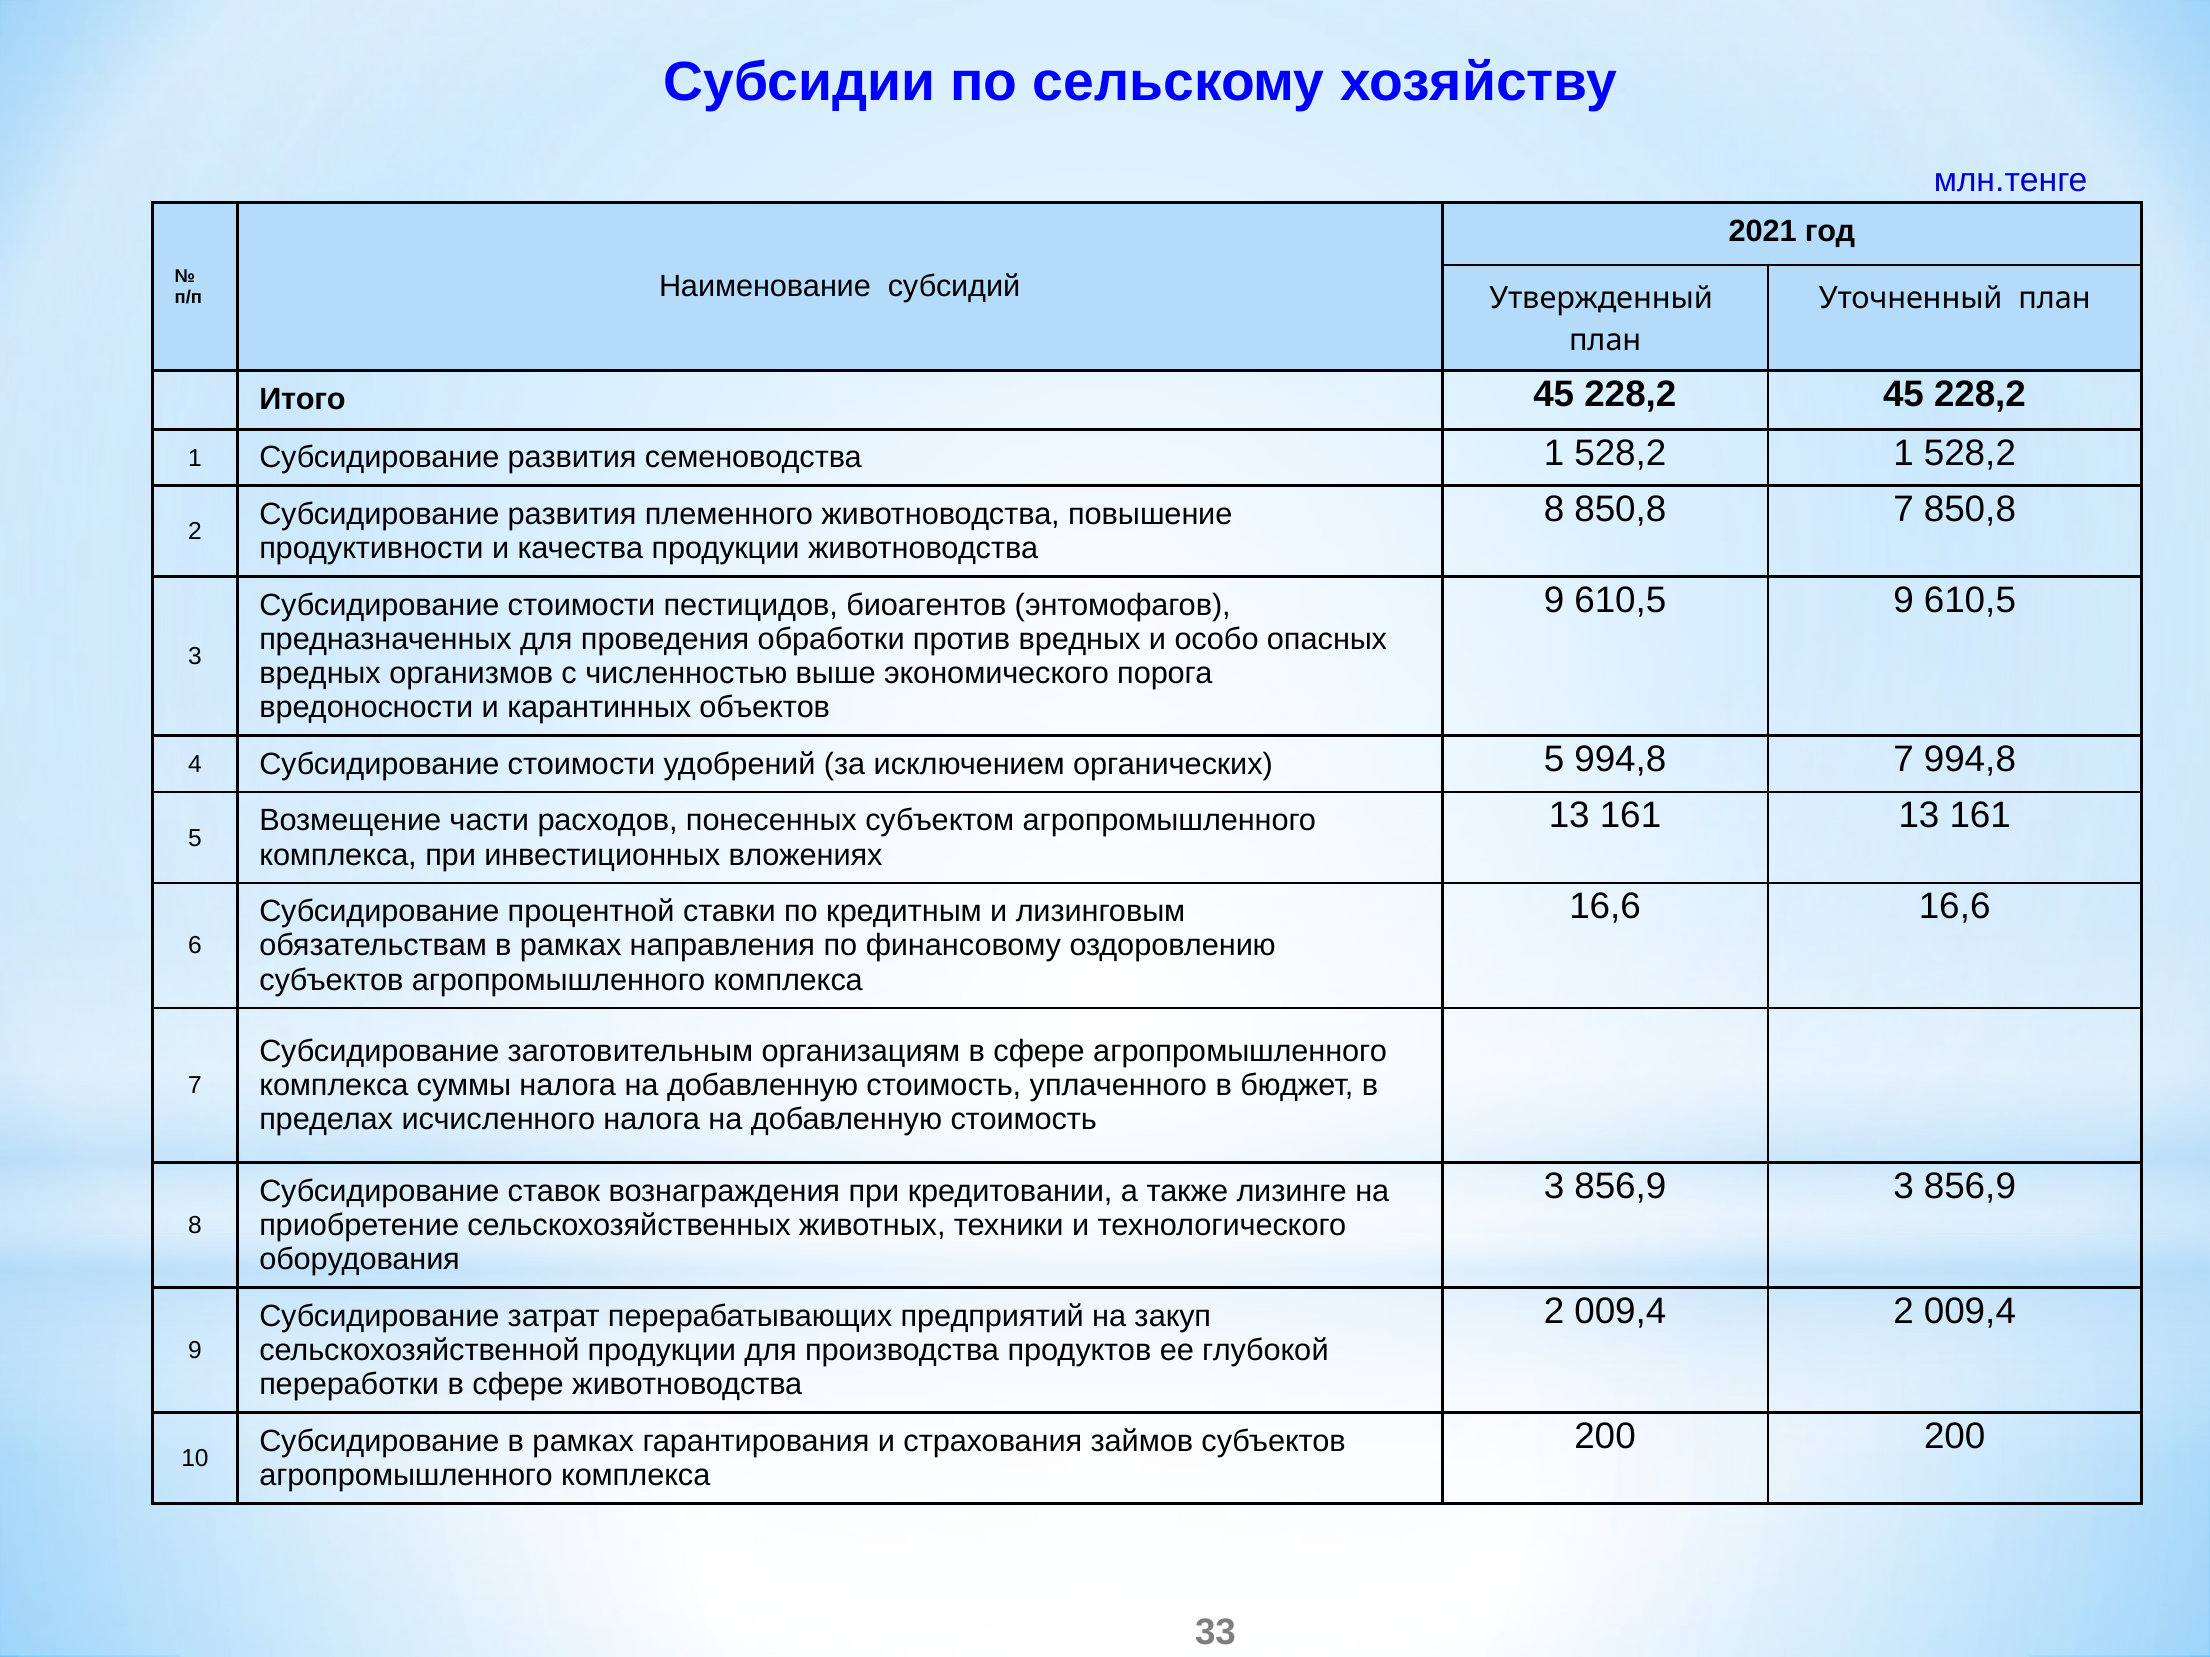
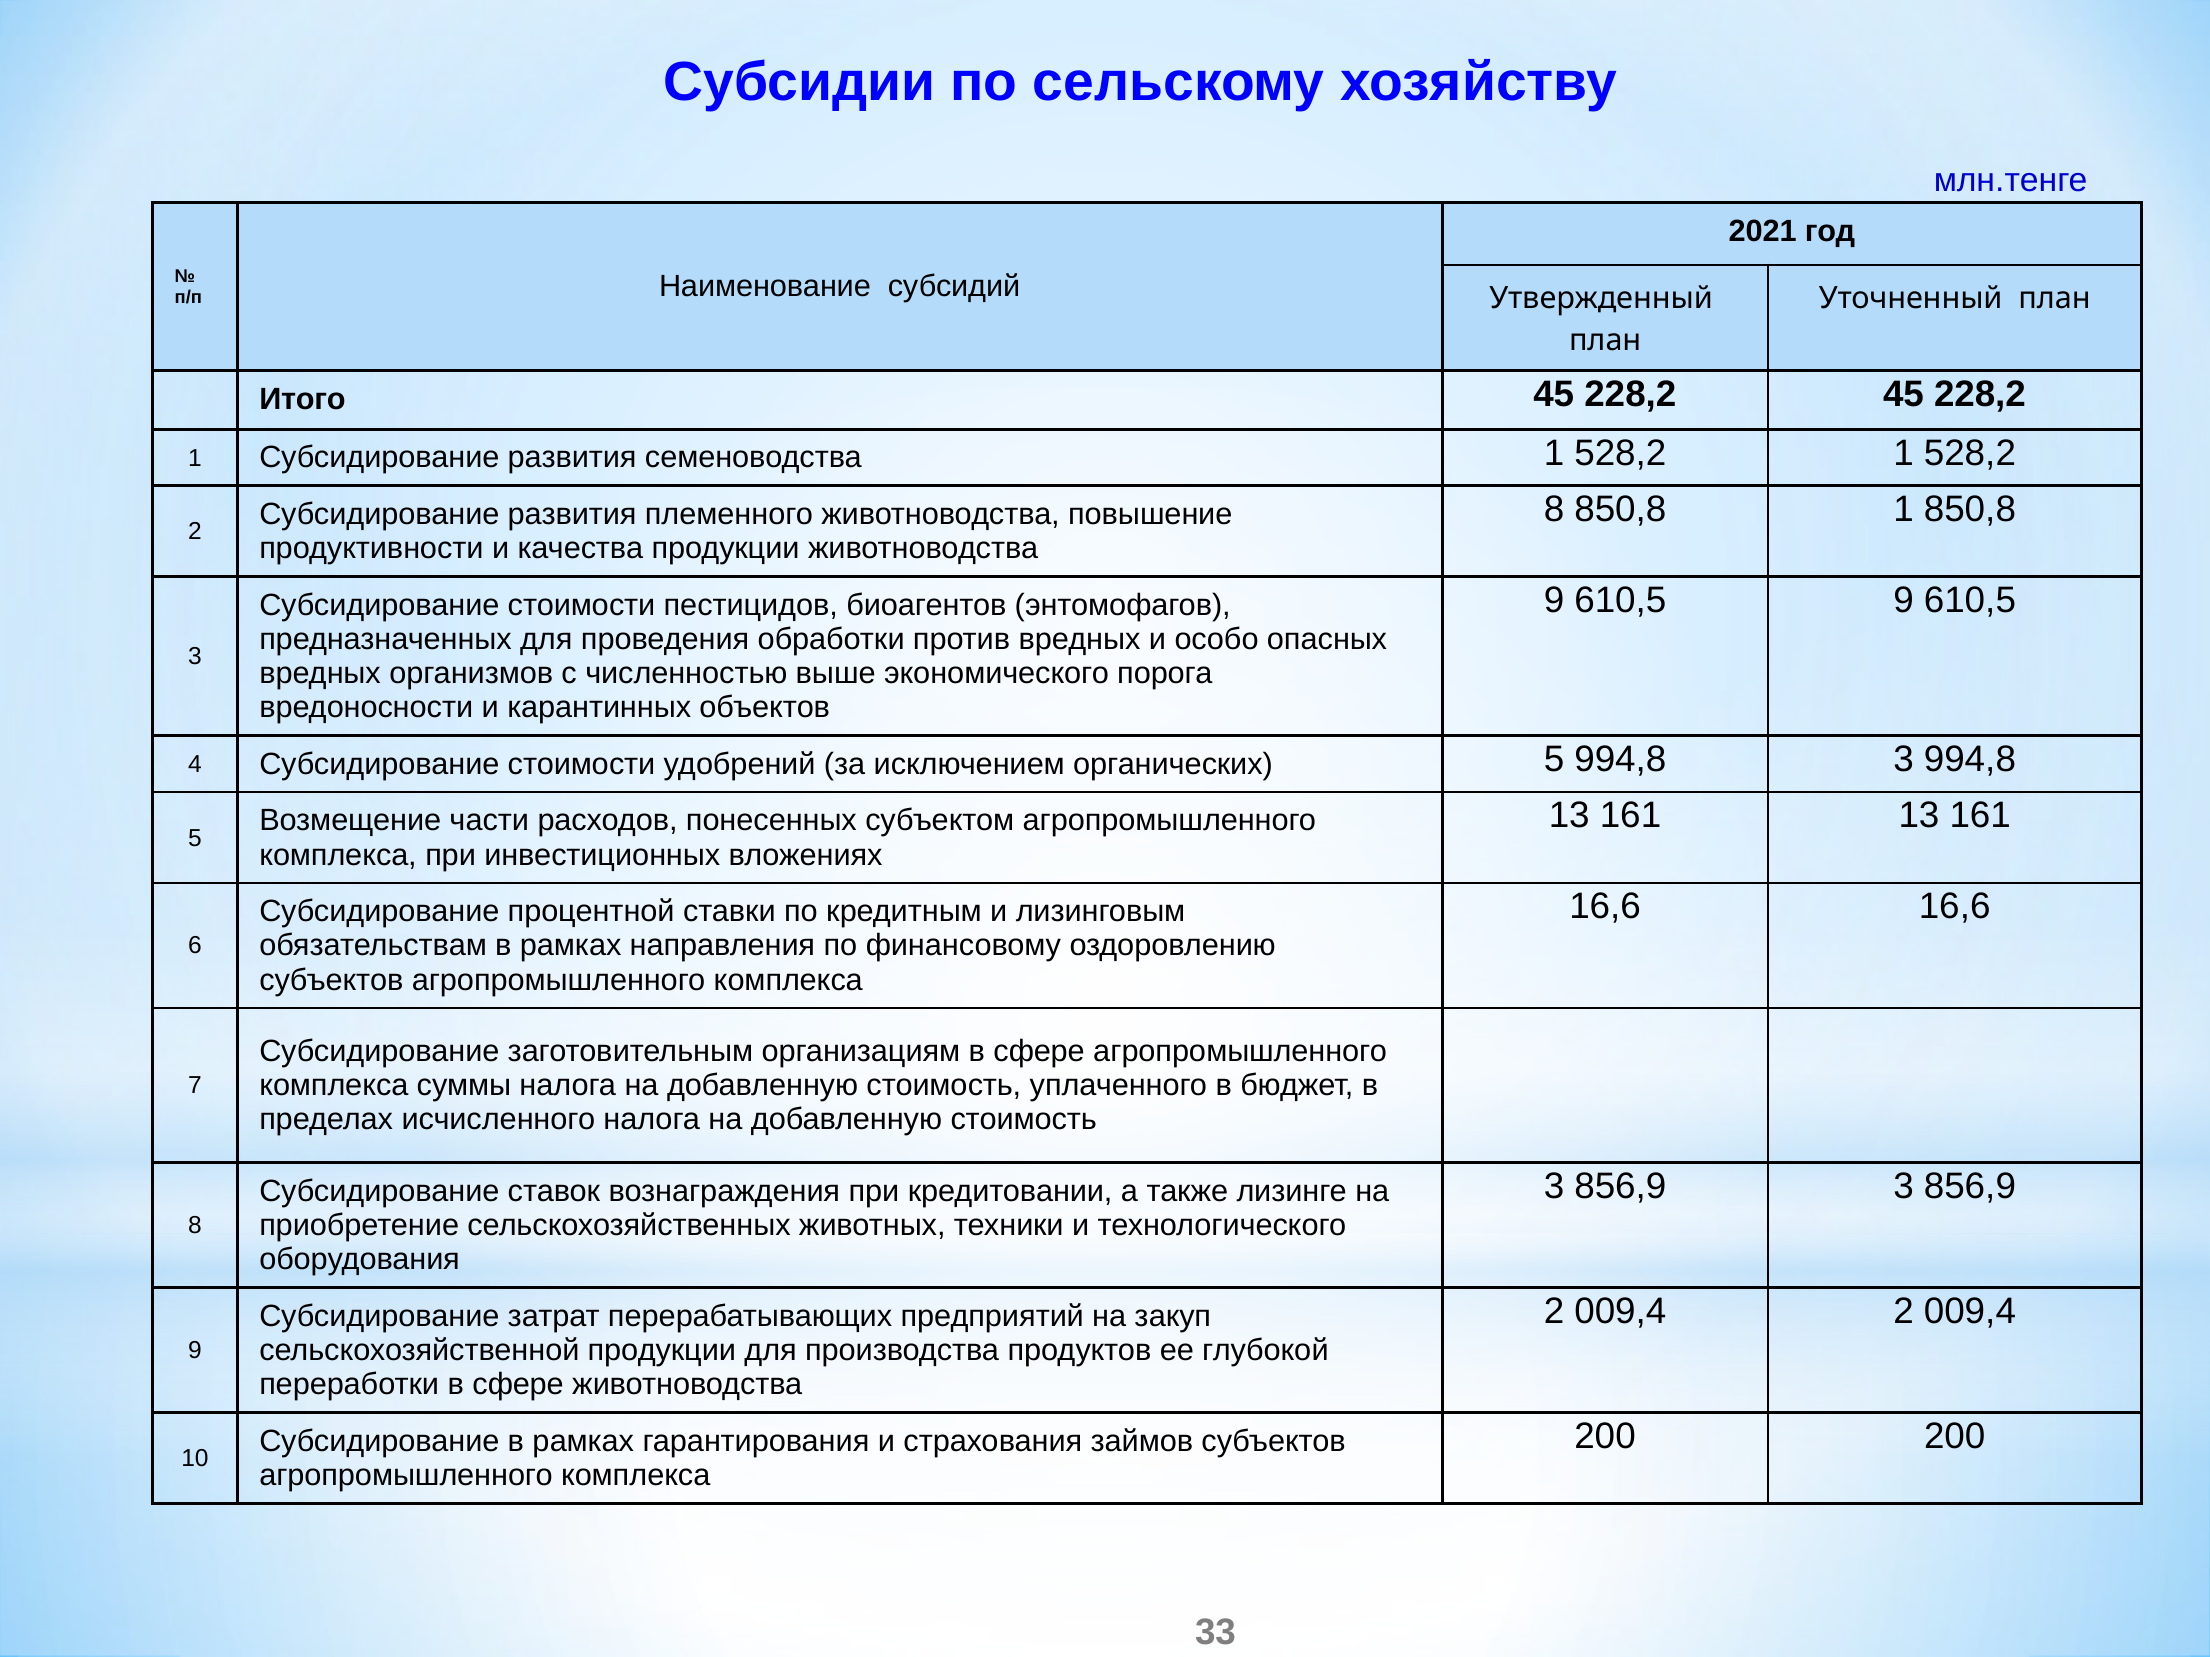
850,8 7: 7 -> 1 (1904, 509)
994,8 7: 7 -> 3 (1904, 760)
